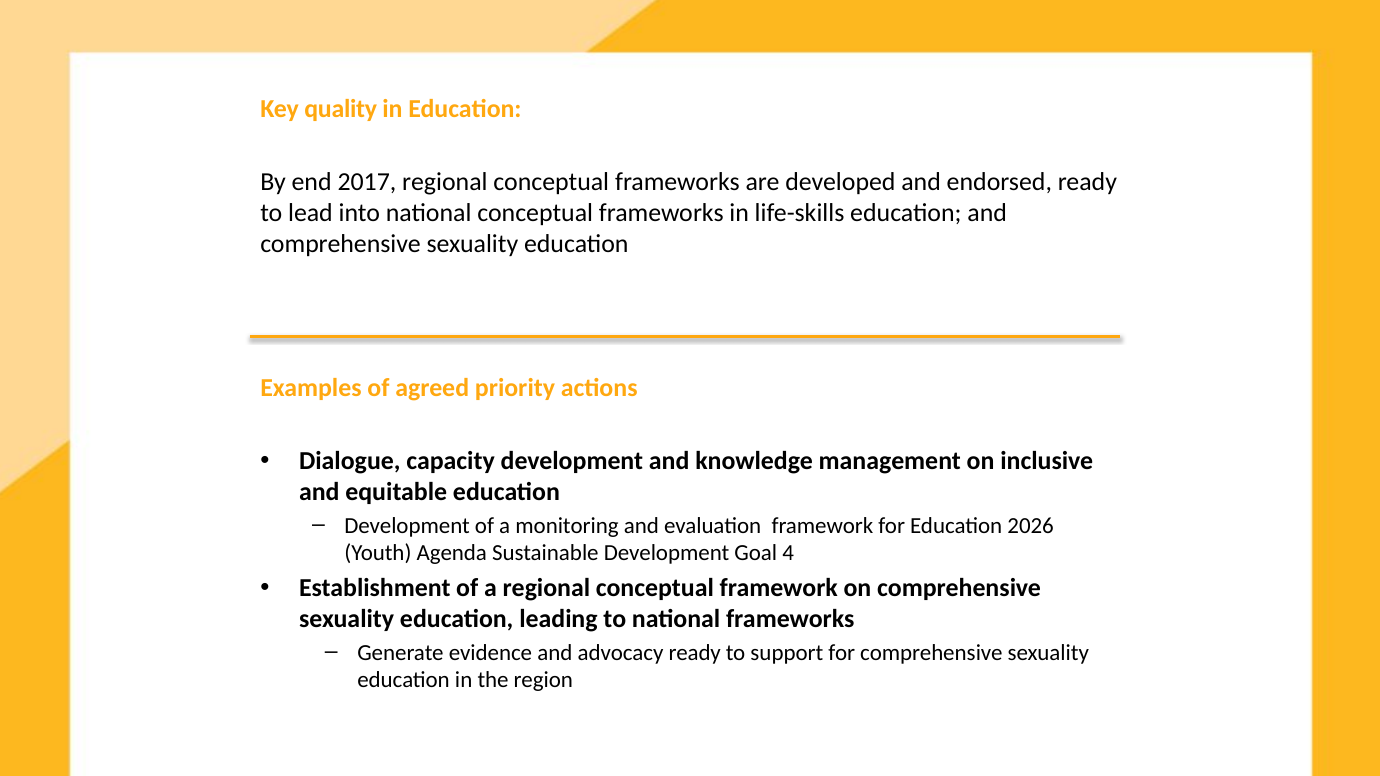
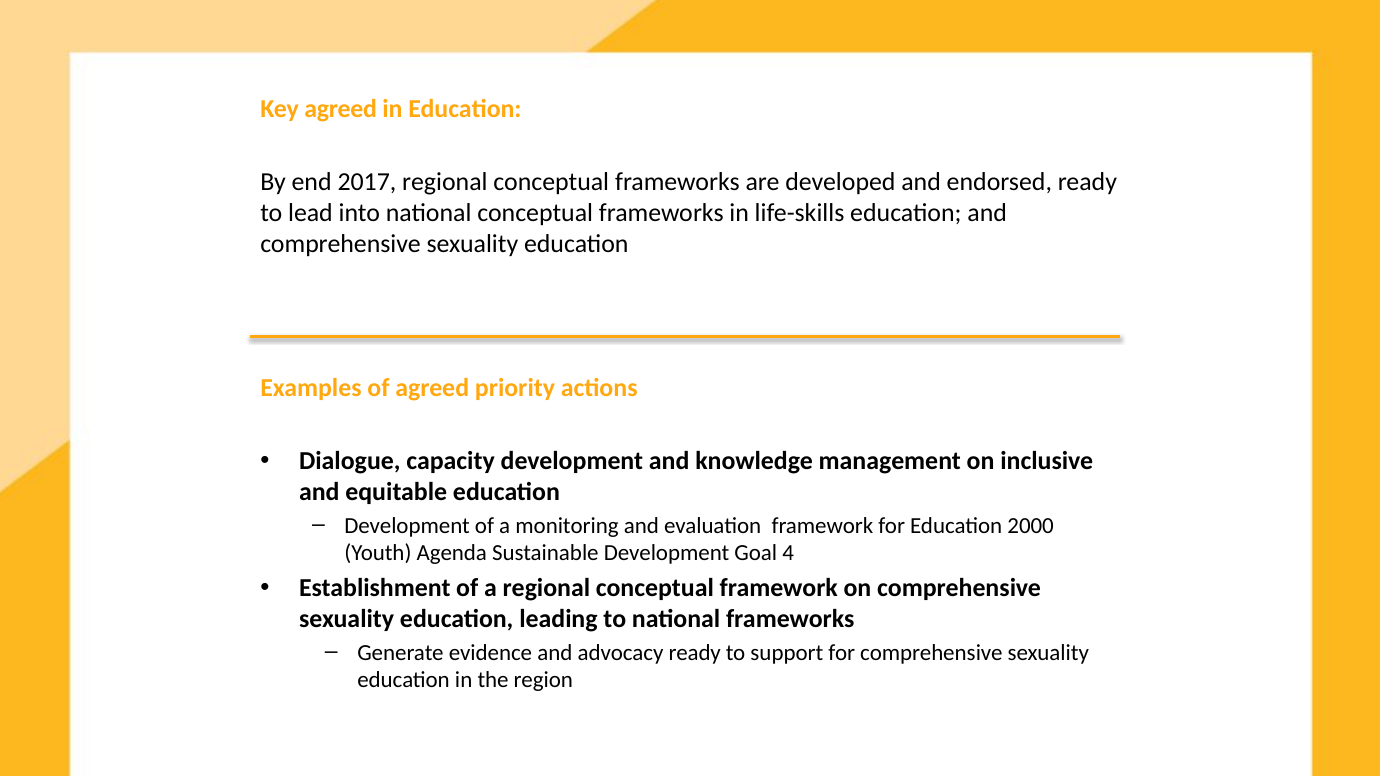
Key quality: quality -> agreed (341, 109)
2026: 2026 -> 2000 (1031, 526)
